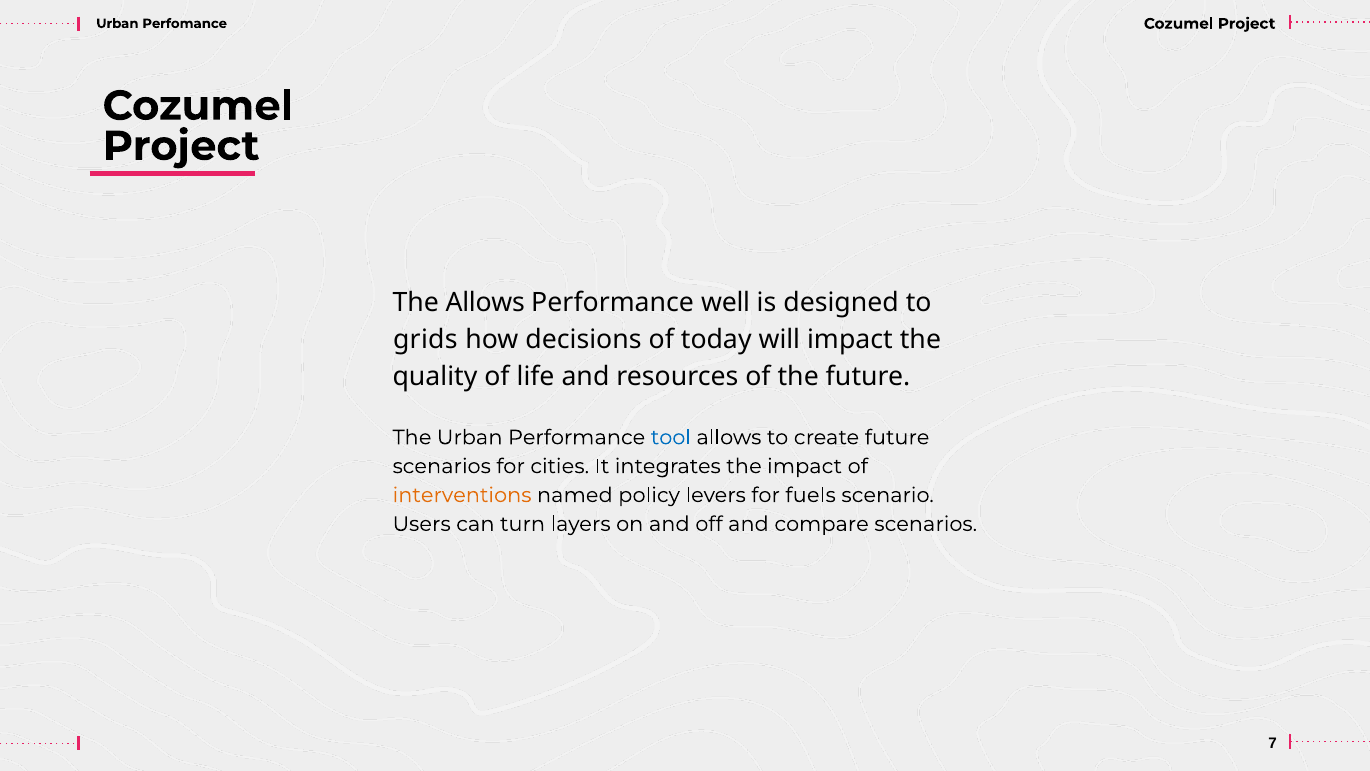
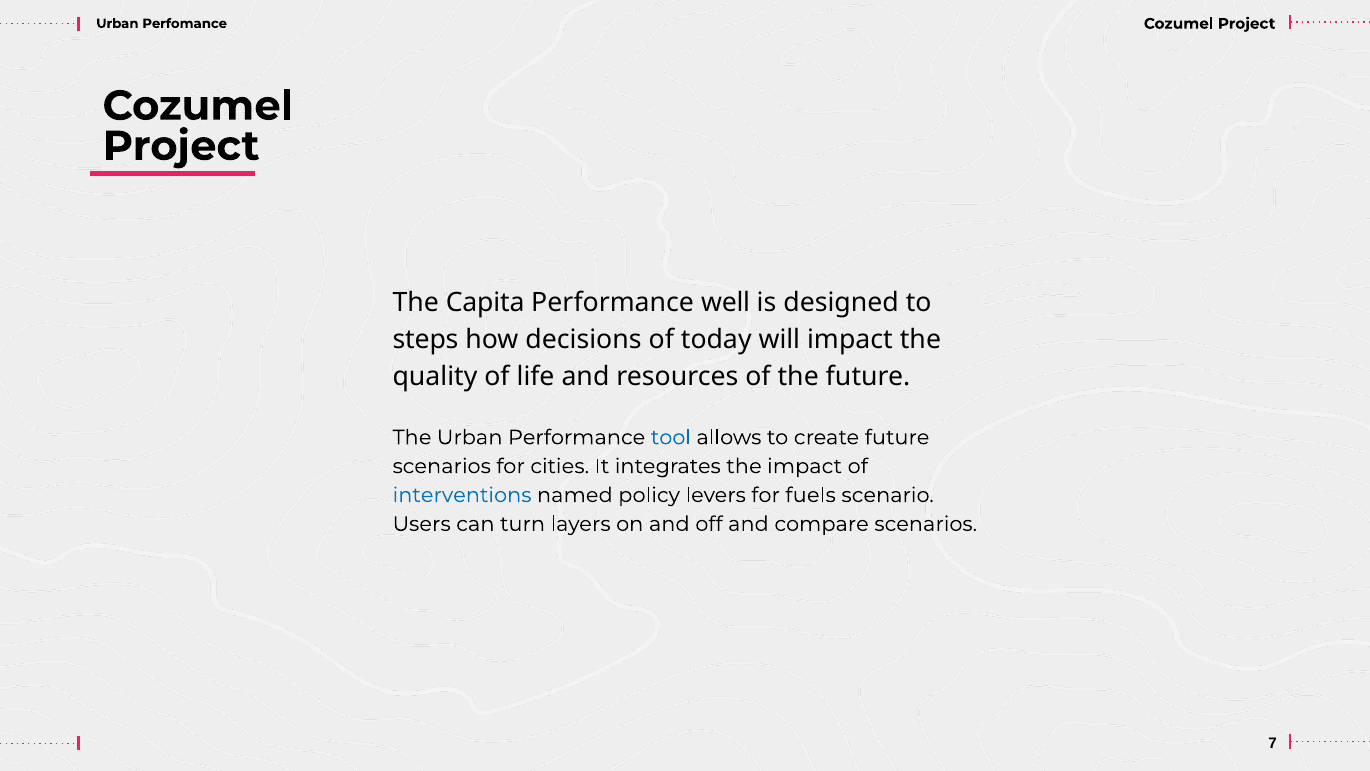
The Allows: Allows -> Capita (485, 303)
grids: grids -> steps (426, 340)
interventions colour: orange -> blue (462, 495)
